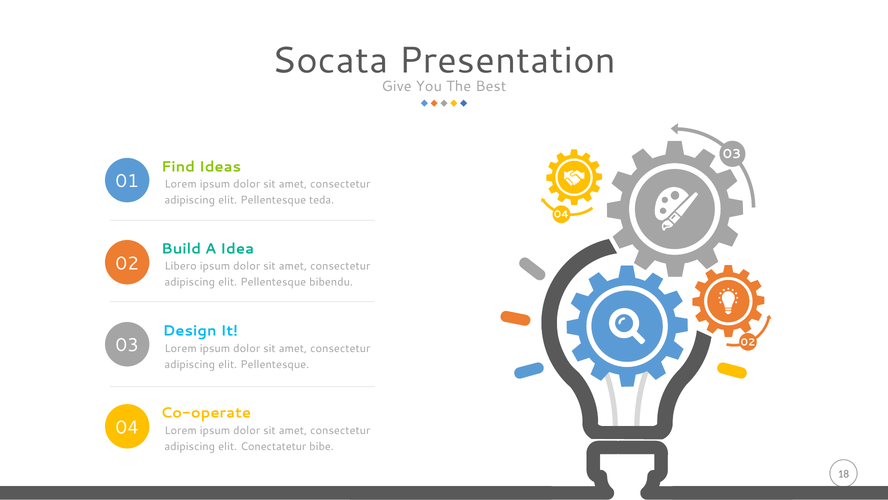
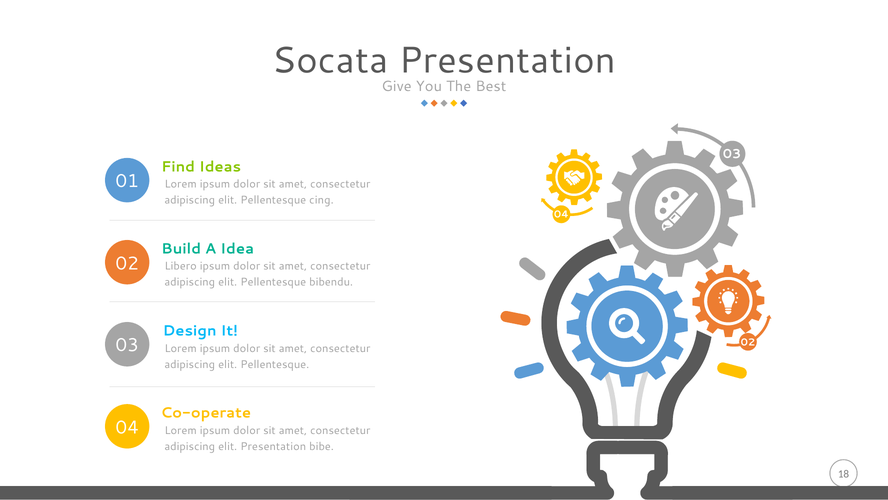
teda: teda -> cing (321, 200)
elit Conectatetur: Conectatetur -> Presentation (273, 446)
